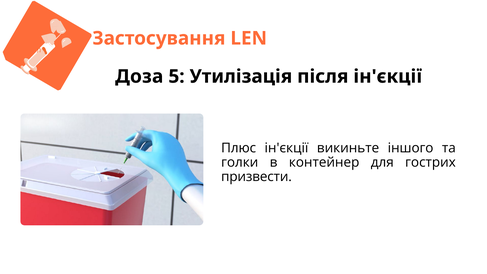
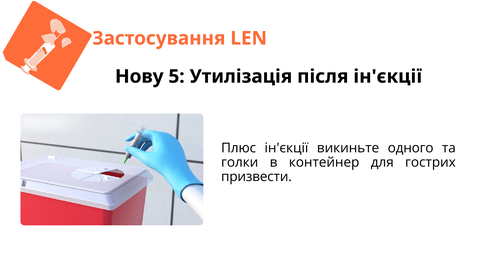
Доза: Доза -> Нову (139, 76)
іншого: іншого -> одного (411, 148)
